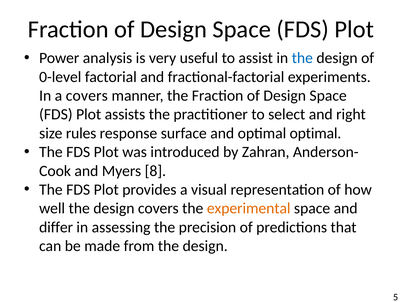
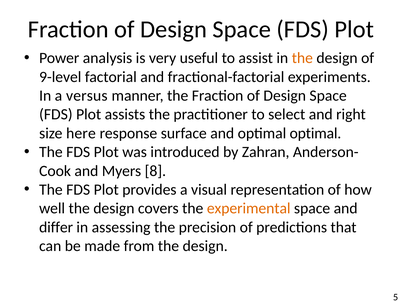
the colour: blue -> orange (302, 58)
0-level: 0-level -> 9-level (60, 77)
a covers: covers -> versus (87, 96)
rules: rules -> here (81, 133)
